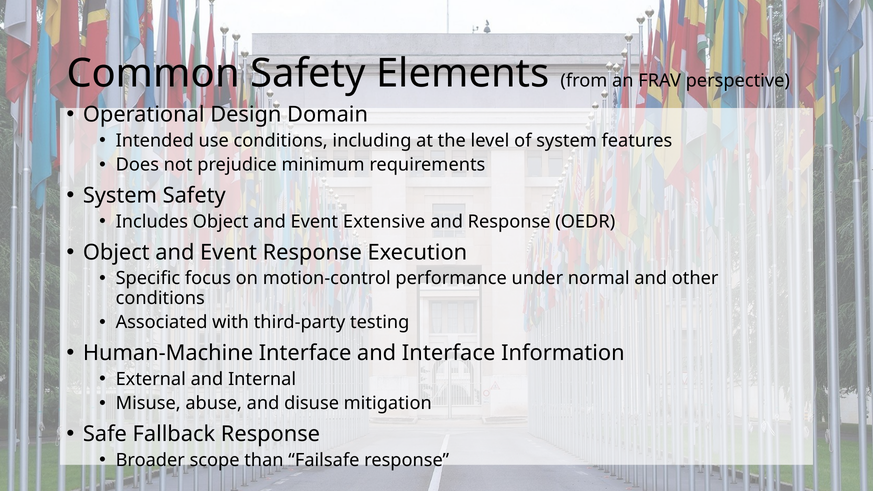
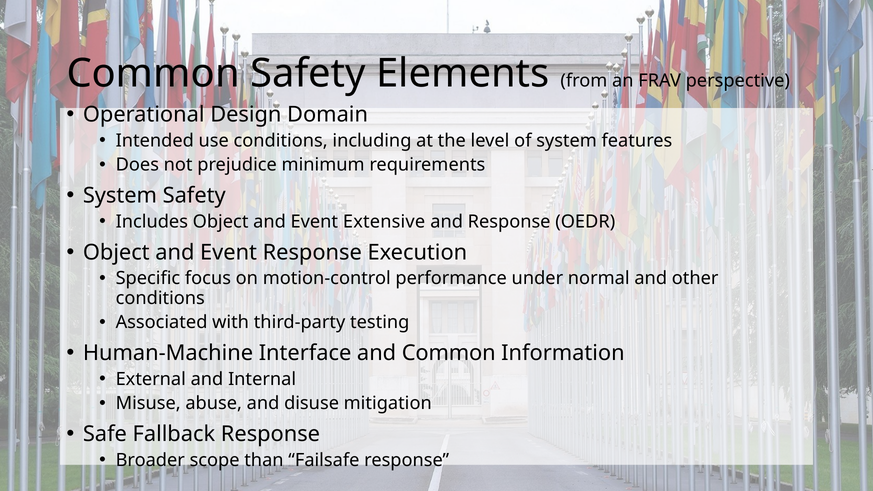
and Interface: Interface -> Common (449, 353)
